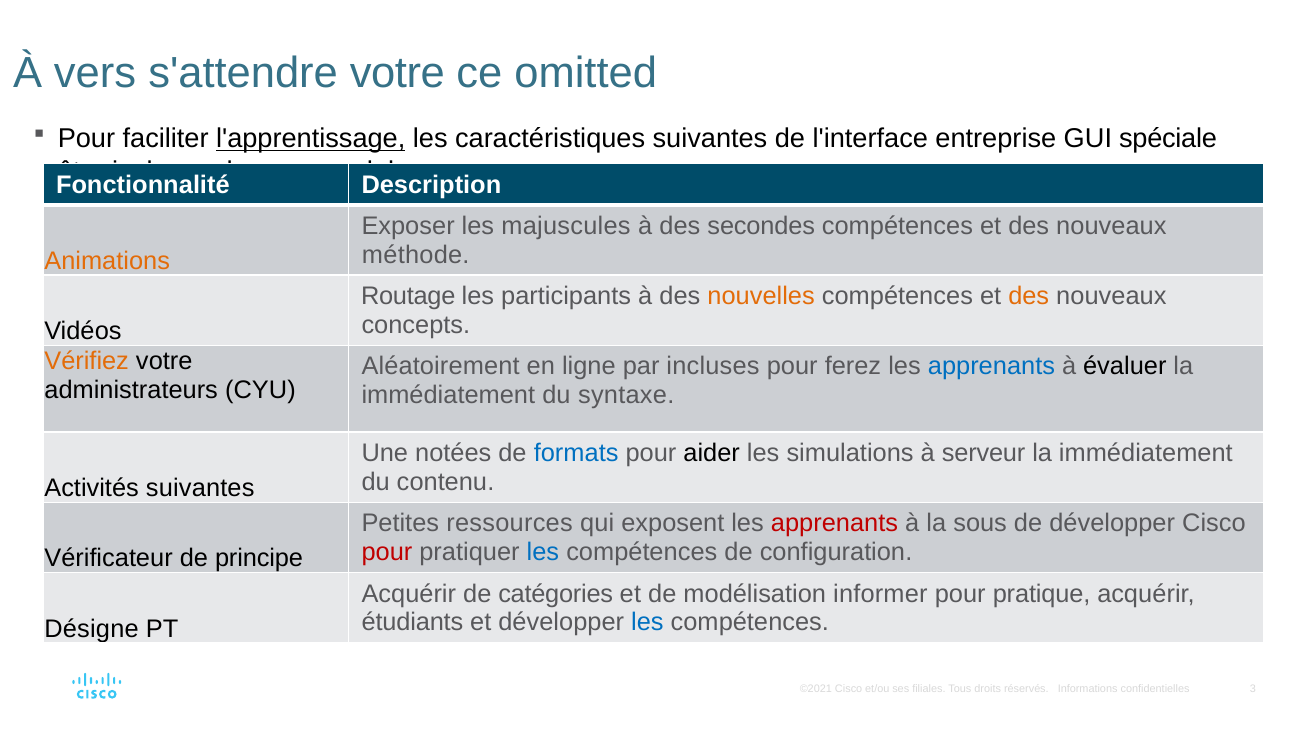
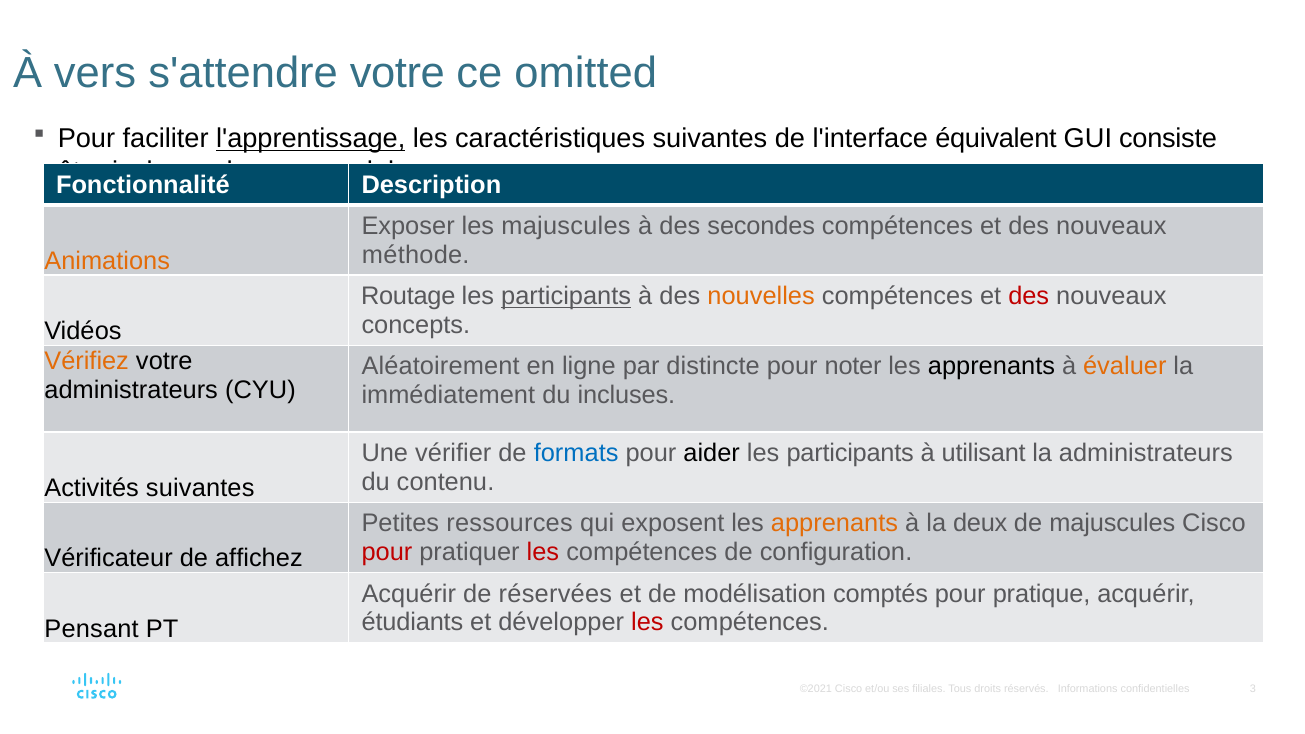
entreprise: entreprise -> équivalent (996, 139)
spéciale: spéciale -> consiste (1168, 139)
participants underline: none -> present (566, 296)
des colour: orange -> red (1029, 296)
par incluses: incluses -> distincte (713, 367)
ferez: ferez -> noter (853, 367)
apprenants colour: blue -> black (991, 367)
évaluer colour: black -> orange (1125, 367)
du syntaxe: syntaxe -> incluses (626, 395)
notées: notées -> vérifier (453, 453)
simulations: simulations -> participants (850, 453)
serveur: serveur -> utilisant (984, 453)
immédiatement: immédiatement -> administrateurs (1146, 453)
apprenants colour: red -> orange (834, 524)
sous: sous -> deux (980, 524)
de développer: développer -> majuscules (1112, 524)
les colour: blue -> red (543, 552)
principe: principe -> affichez (259, 559)
catégories: catégories -> réservées (555, 594)
informer: informer -> comptés (881, 594)
les colour: blue -> red (647, 622)
Désigne: Désigne -> Pensant (92, 629)
